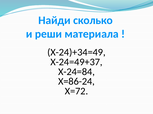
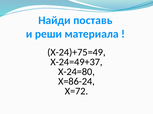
сколько: сколько -> поставь (93, 20)
Х-24)+34=49: Х-24)+34=49 -> Х-24)+75=49 (76, 53)
Х-24=84: Х-24=84 -> Х-24=80 (76, 72)
